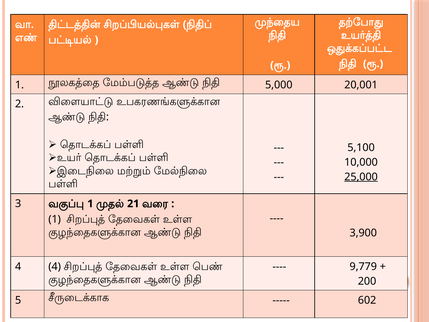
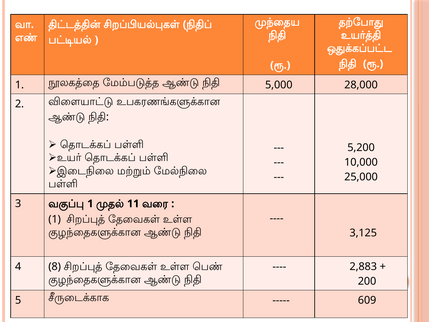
20,001: 20,001 -> 28,000 (361, 85)
5,100: 5,100 -> 5,200 (361, 148)
25,000 underline: present -> none (361, 177)
21: 21 -> 11 (133, 204)
3,900: 3,900 -> 3,125 (363, 233)
4 4: 4 -> 8 (55, 266)
9,779: 9,779 -> 2,883 (363, 266)
602: 602 -> 609 (367, 300)
